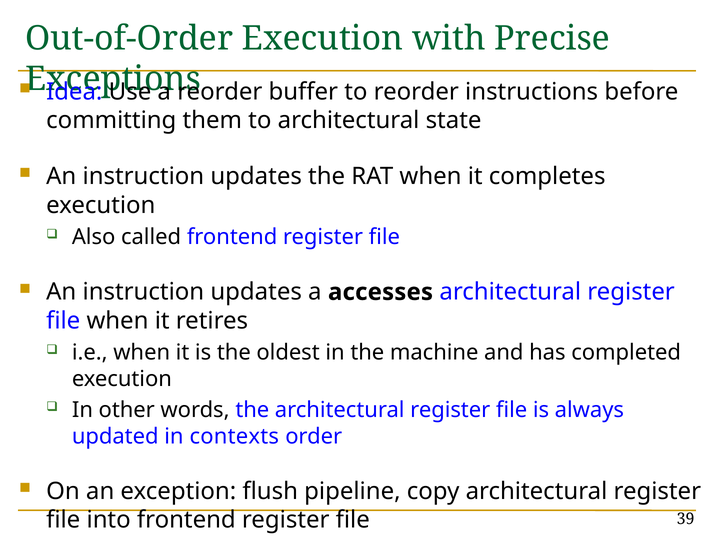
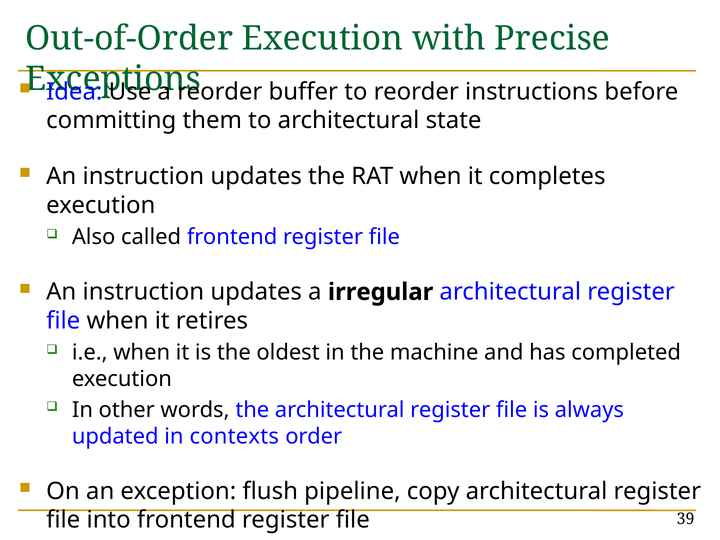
accesses: accesses -> irregular (381, 292)
